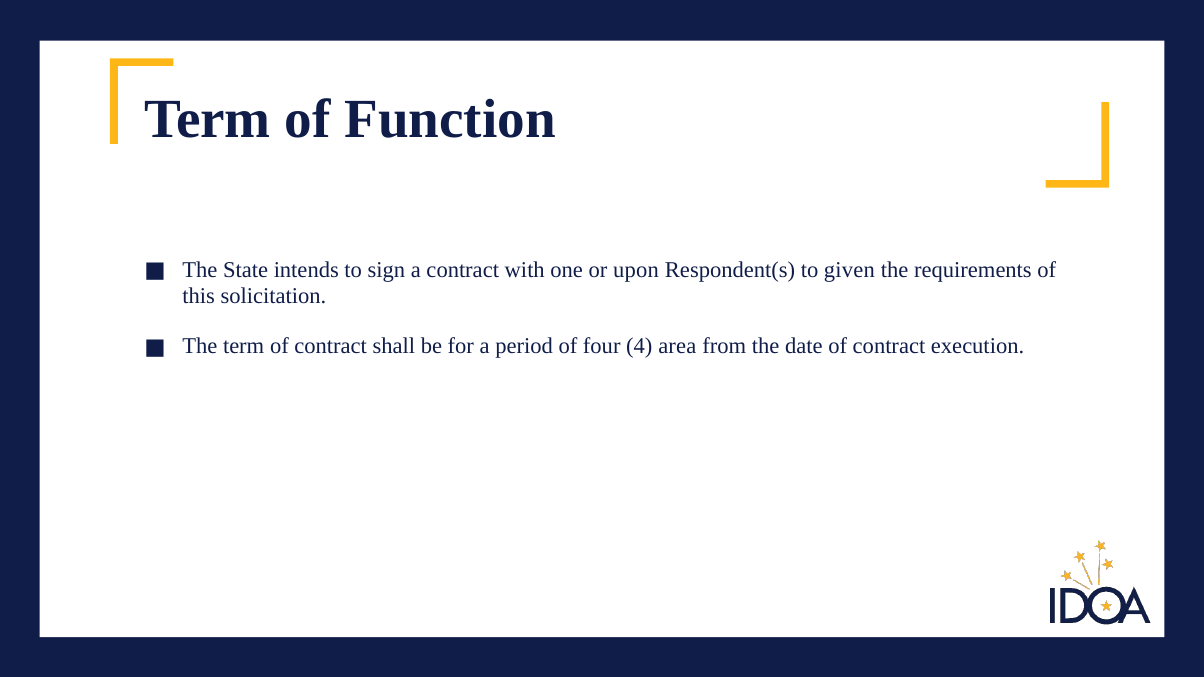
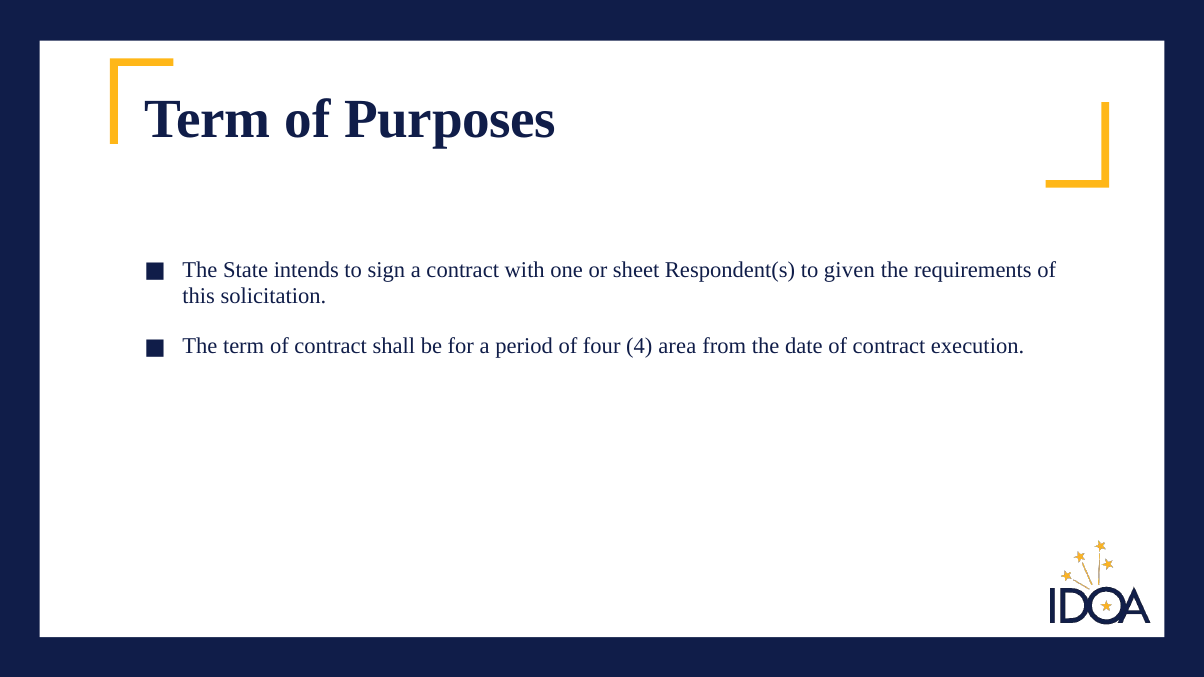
Function: Function -> Purposes (450, 119)
upon: upon -> sheet (636, 270)
